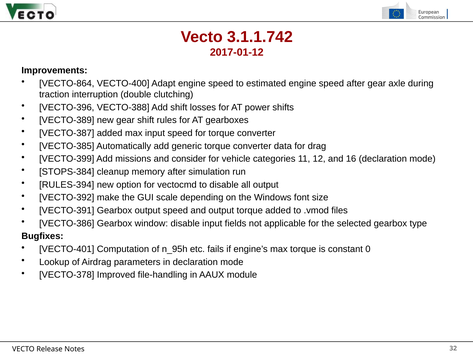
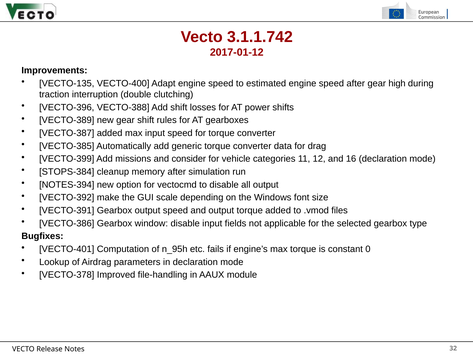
VECTO-864: VECTO-864 -> VECTO-135 (67, 83)
axle: axle -> high (397, 83)
RULES-394: RULES-394 -> NOTES-394 (67, 185)
